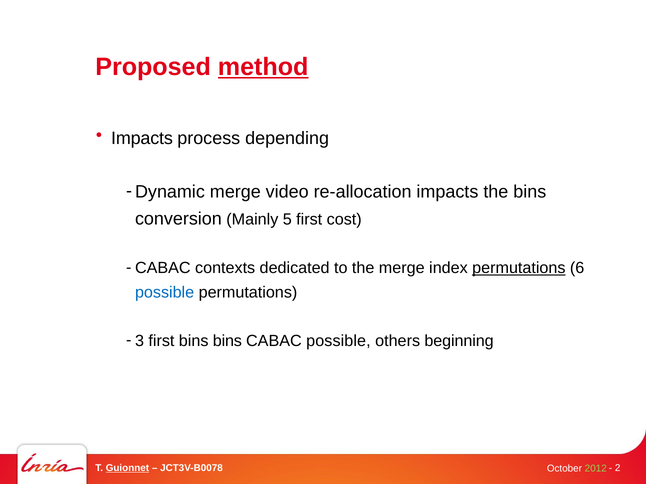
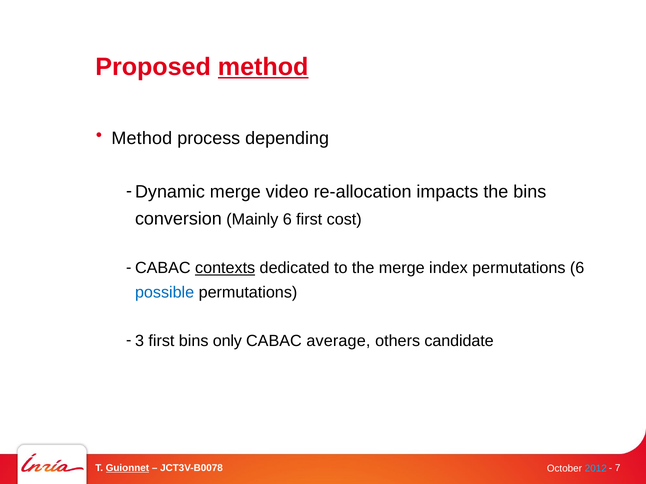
Impacts: Impacts -> Method (142, 138)
Mainly 5: 5 -> 6 (287, 220)
contexts underline: none -> present (225, 268)
permutations underline: present -> none (519, 268)
bins bins: bins -> only (227, 341)
CABAC possible: possible -> average (338, 341)
beginning: beginning -> candidate (459, 341)
2: 2 -> 7 (618, 469)
2012 colour: light green -> light blue (596, 469)
